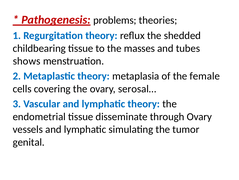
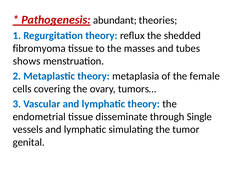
problems: problems -> abundant (115, 20)
childbearing: childbearing -> fibromyoma (39, 48)
serosal…: serosal… -> tumors… (137, 89)
through Ovary: Ovary -> Single (199, 116)
